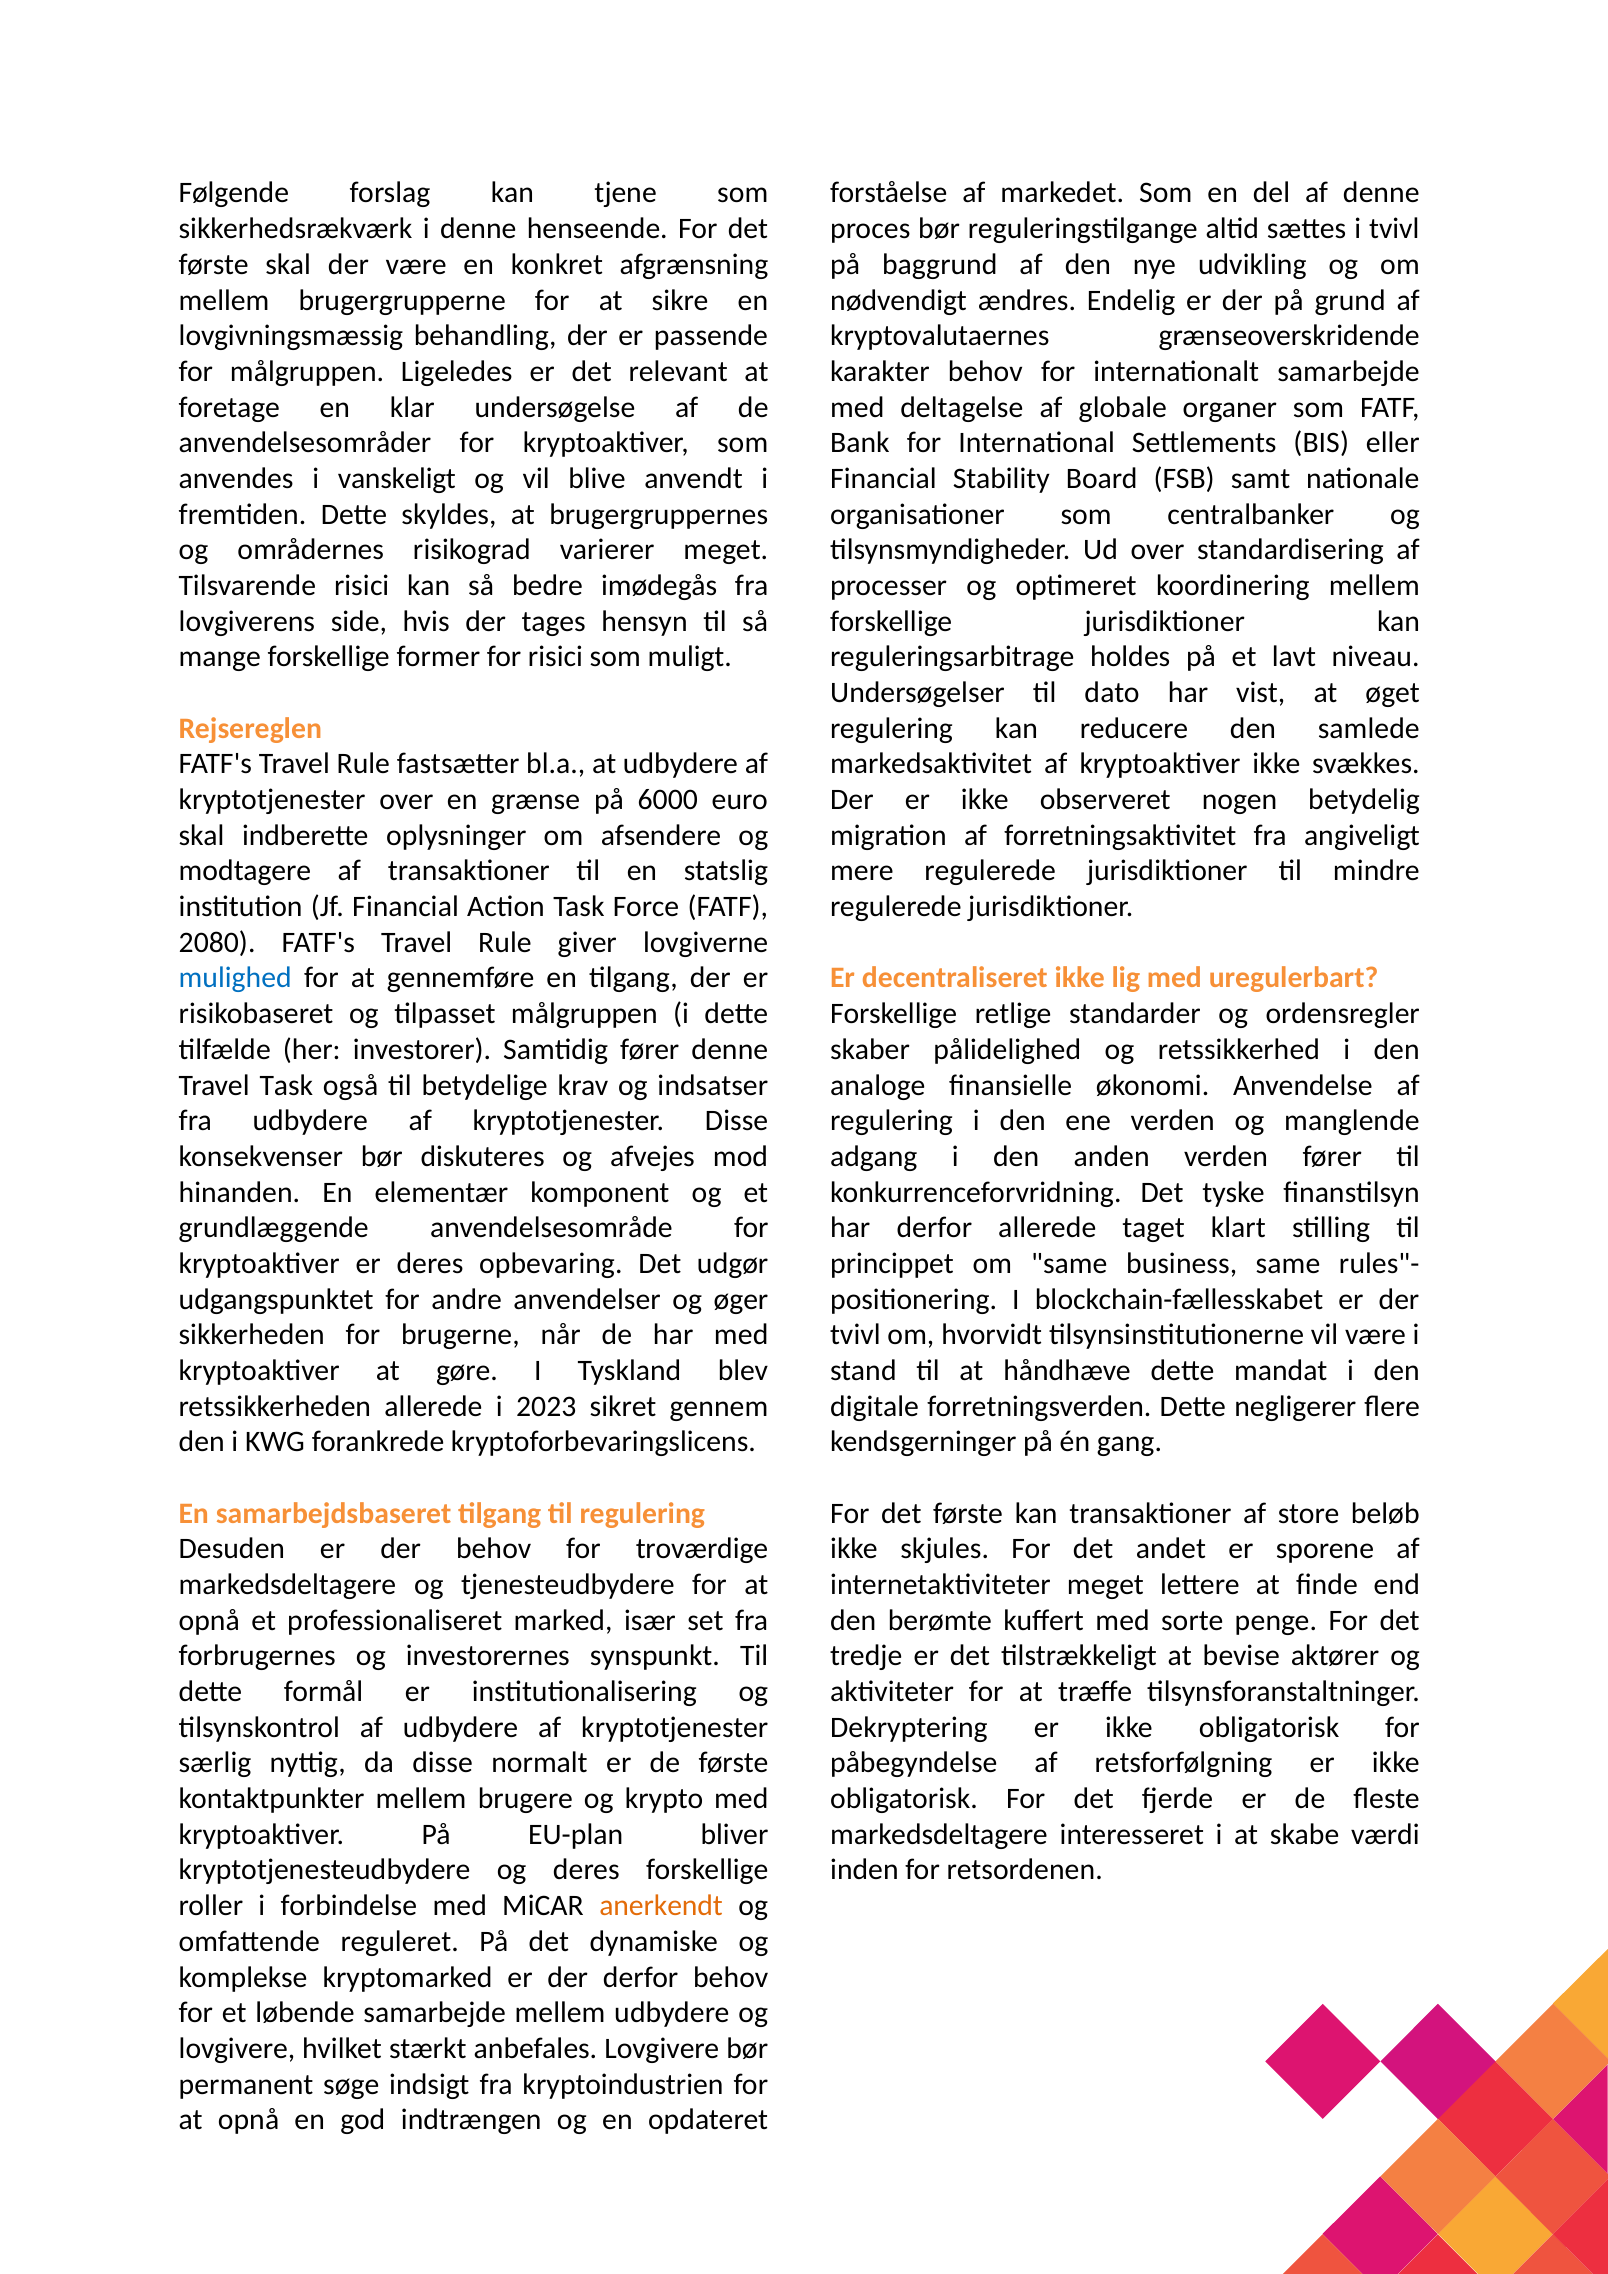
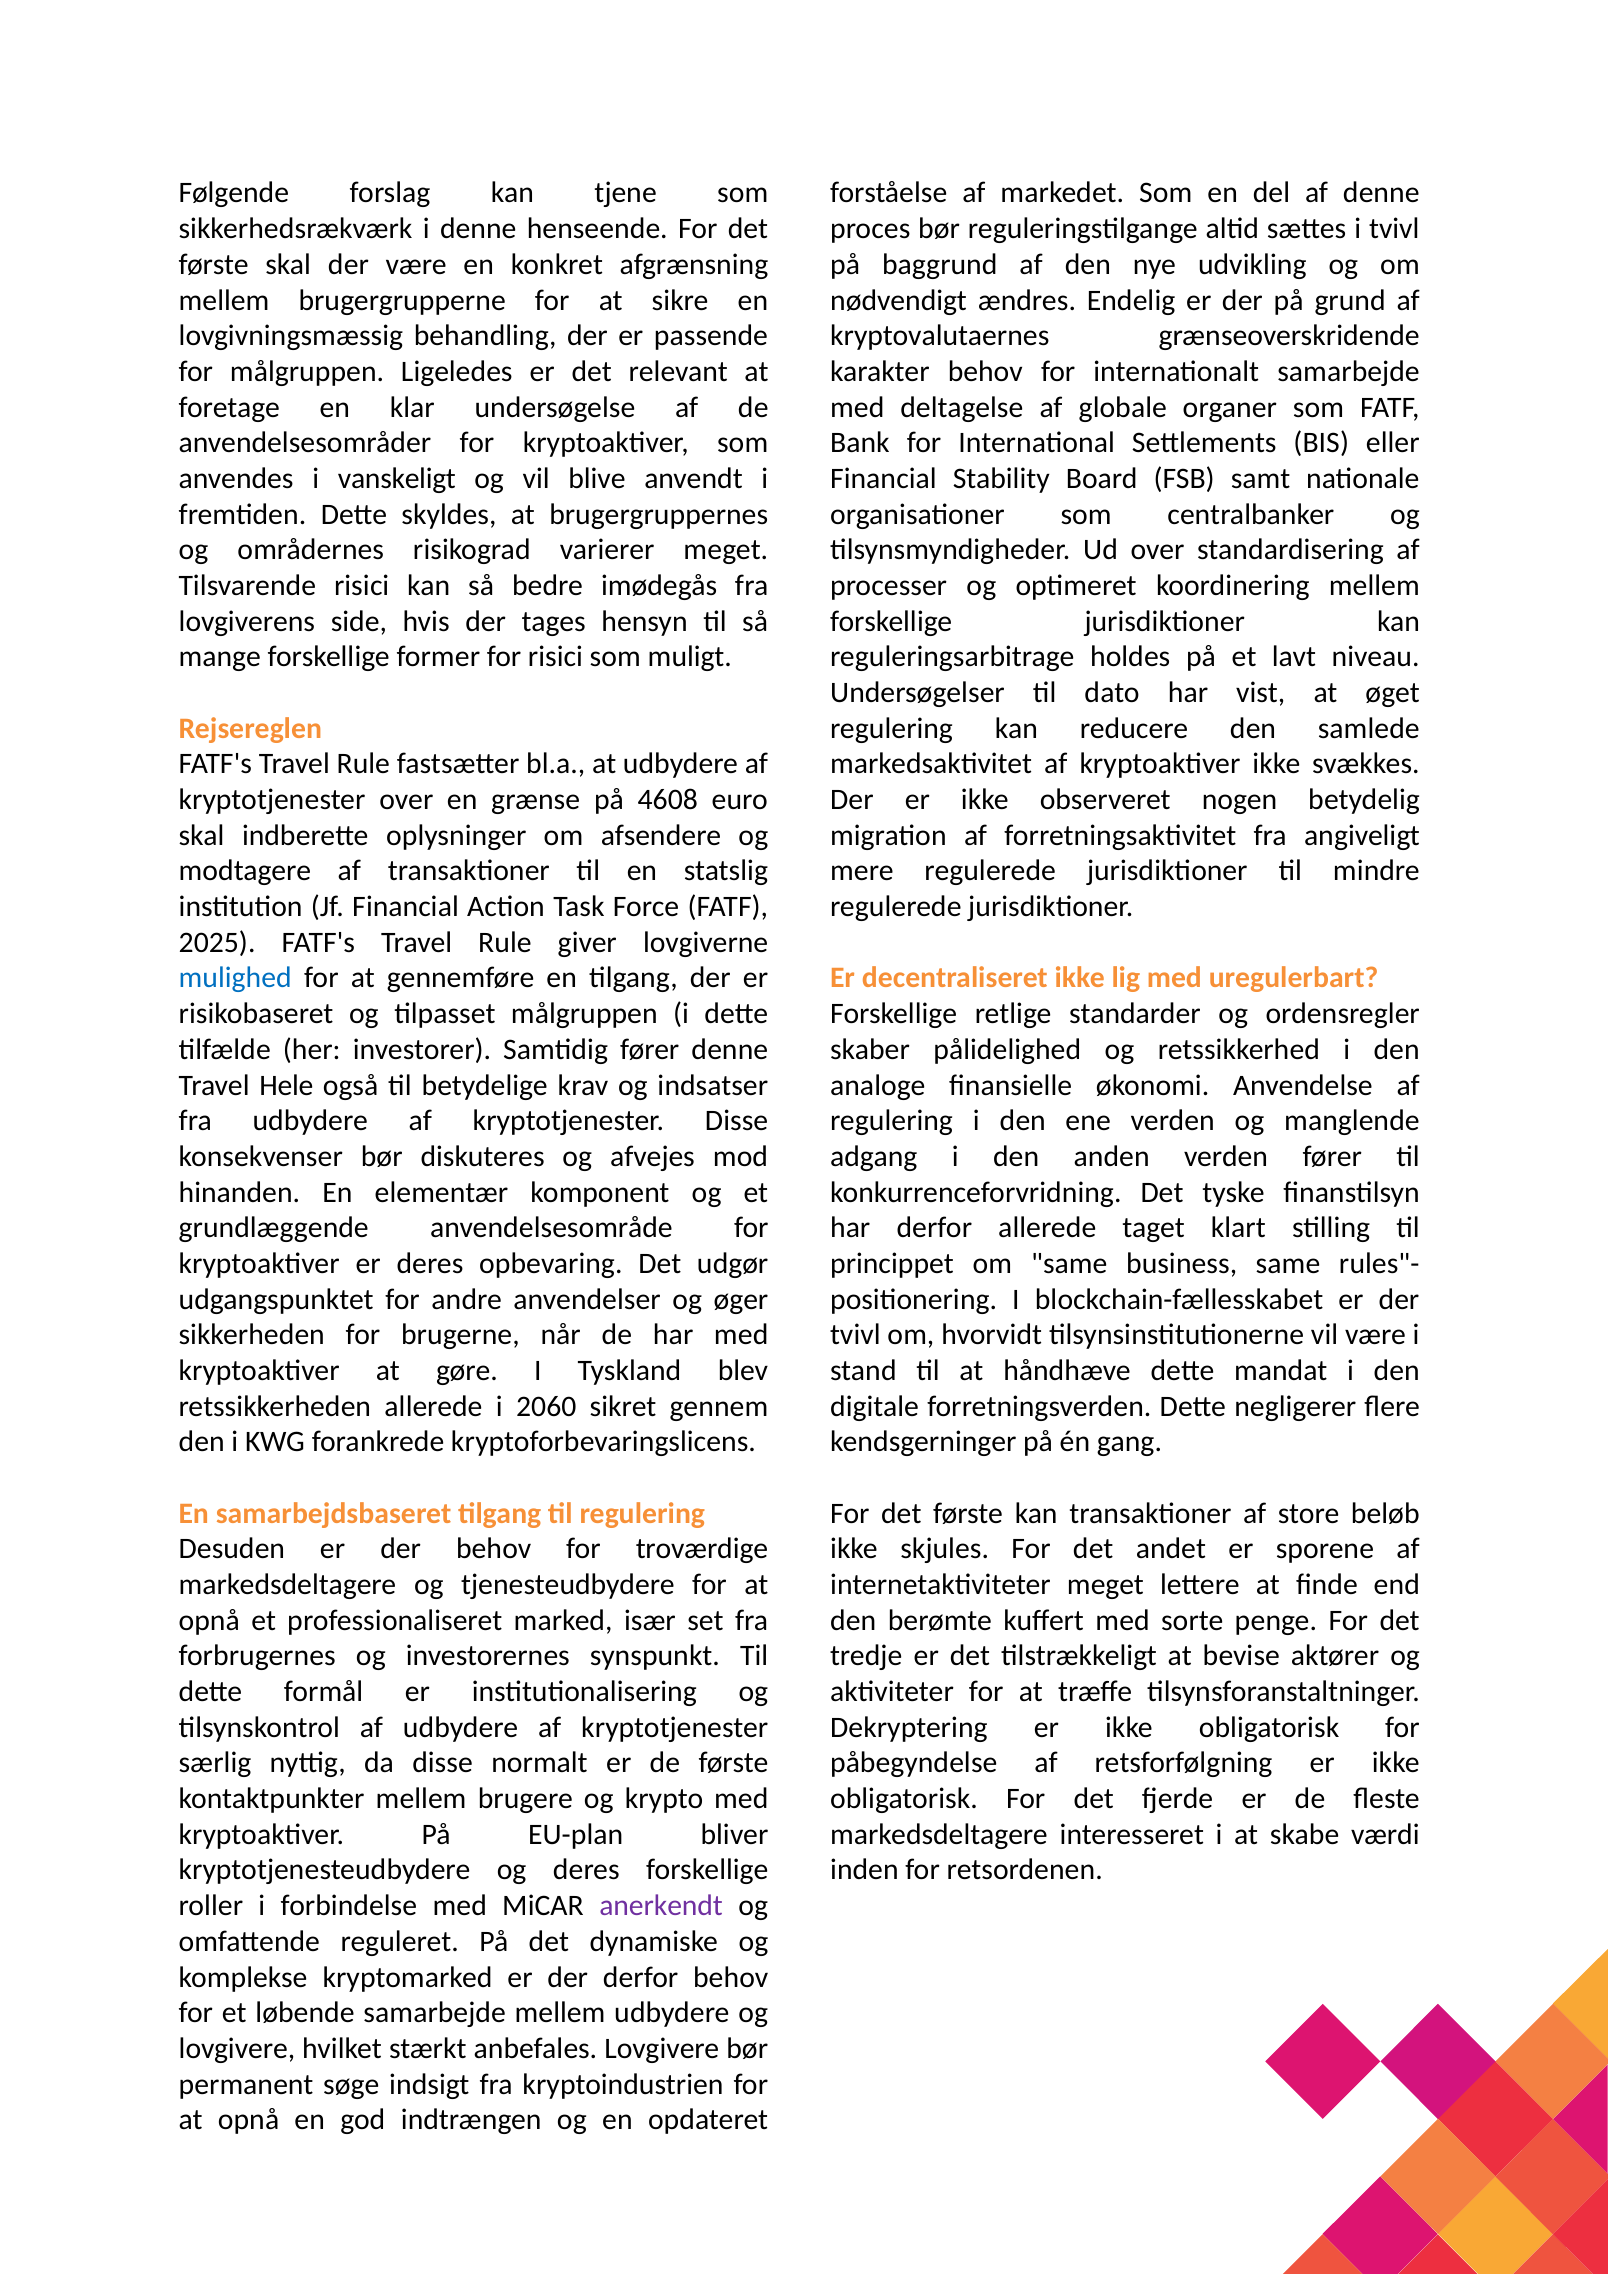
6000: 6000 -> 4608 (668, 800)
2080: 2080 -> 2025 (217, 943)
Travel Task: Task -> Hele (286, 1085)
2023: 2023 -> 2060 (546, 1406)
anerkendt colour: orange -> purple (661, 1906)
